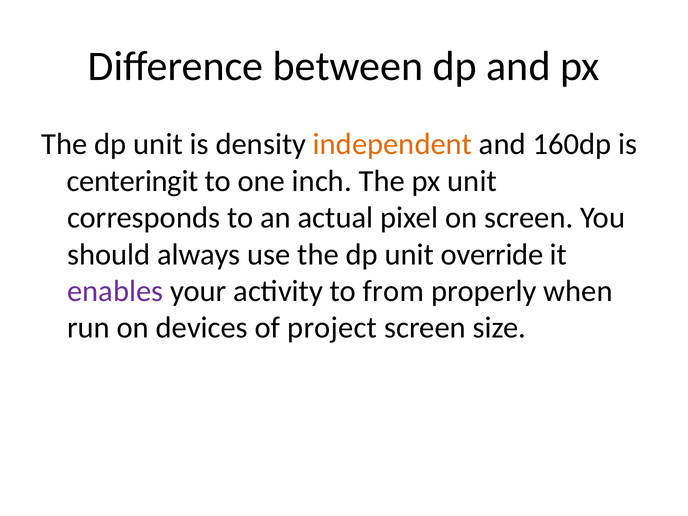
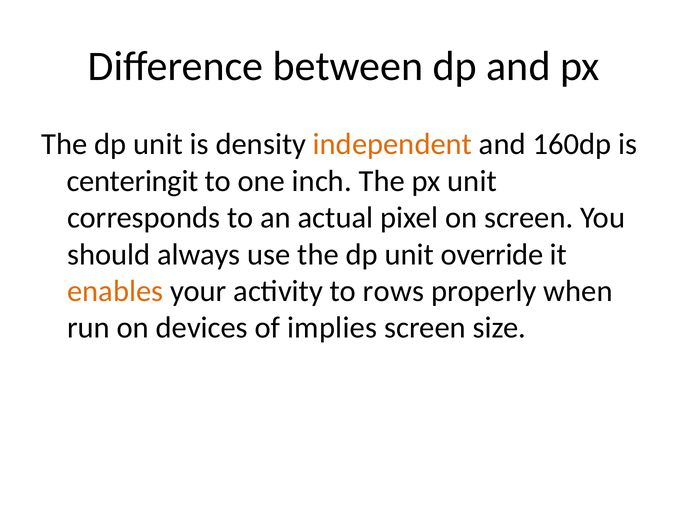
enables colour: purple -> orange (115, 291)
from: from -> rows (393, 291)
project: project -> implies (332, 328)
